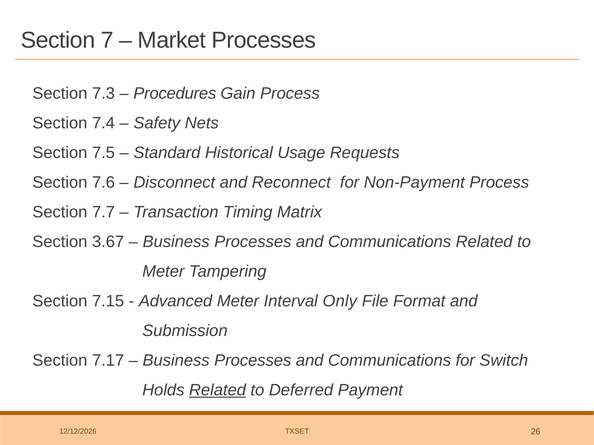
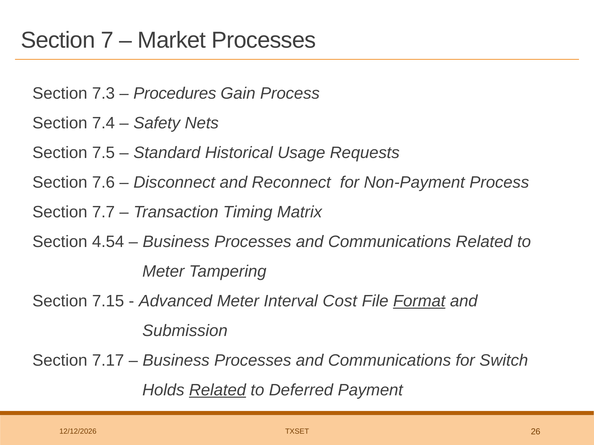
3.67: 3.67 -> 4.54 (108, 242)
Only: Only -> Cost (340, 301)
Format underline: none -> present (419, 301)
